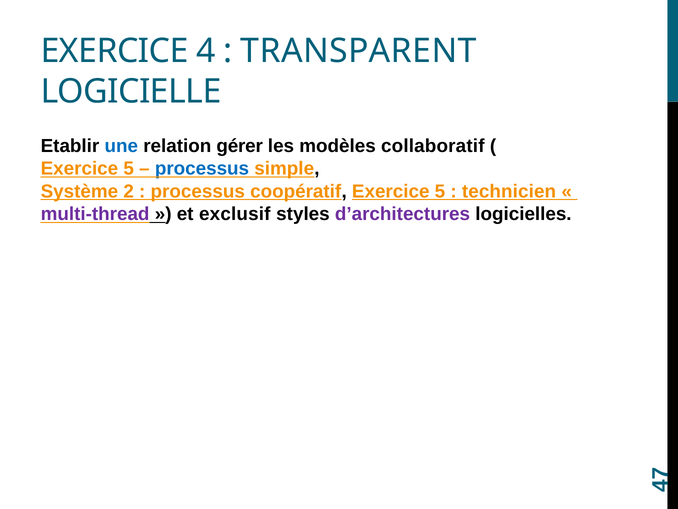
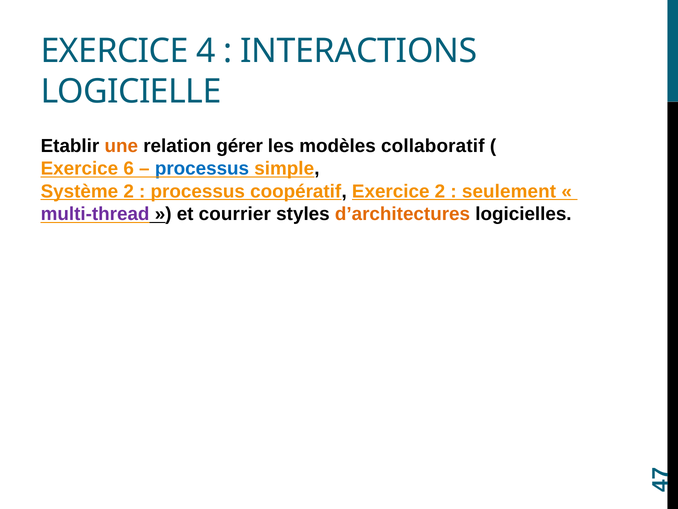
TRANSPARENT: TRANSPARENT -> INTERACTIONS (359, 51)
une colour: blue -> orange (121, 146)
5: 5 -> 6 (129, 169)
coopératif Exercice 5: 5 -> 2 (440, 191)
technicien: technicien -> seulement (509, 191)
exclusif: exclusif -> courrier (235, 214)
d’architectures colour: purple -> orange (403, 214)
